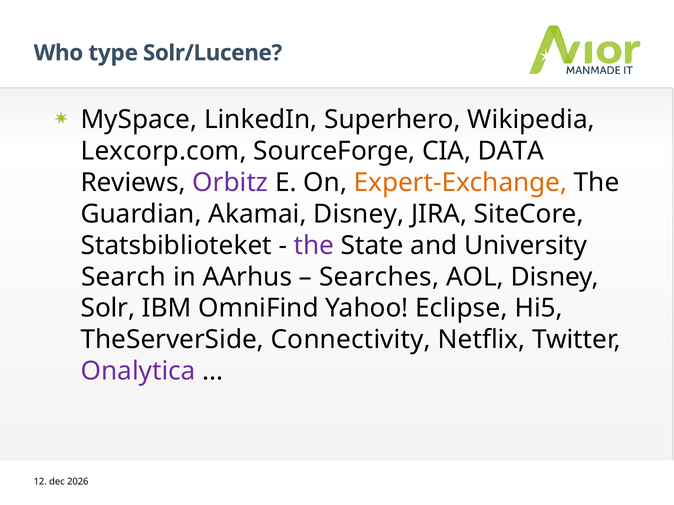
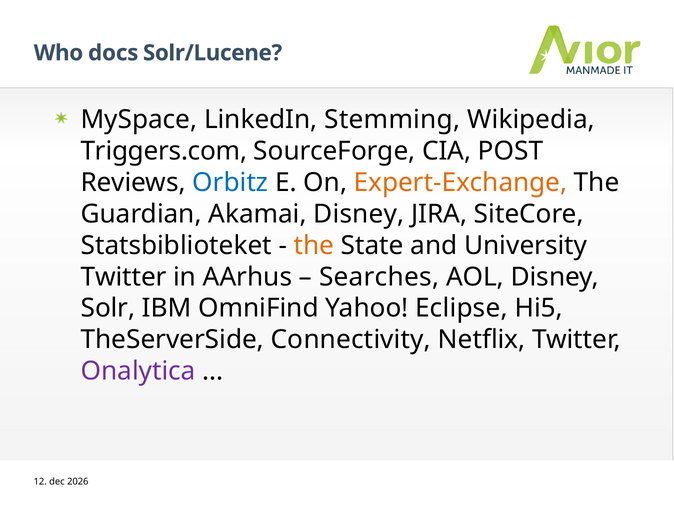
type: type -> docs (113, 53)
Superhero: Superhero -> Stemming (392, 120)
Lexcorp.com: Lexcorp.com -> Triggers.com (164, 151)
DATA: DATA -> POST (511, 151)
Orbitz colour: purple -> blue (230, 183)
the colour: purple -> orange (314, 246)
Search: Search -> Twitter (124, 277)
